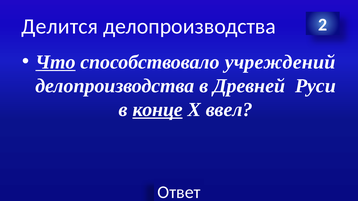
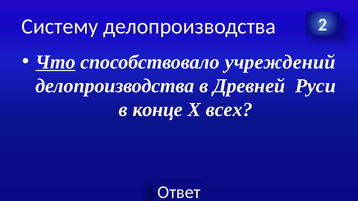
Делится: Делится -> Систему (60, 26)
конце underline: present -> none (158, 110)
ввел: ввел -> всех (229, 110)
